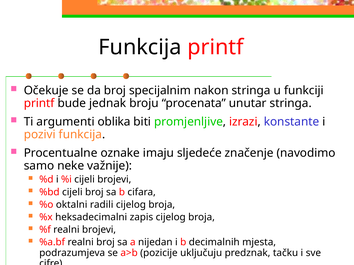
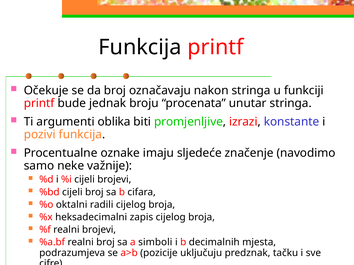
specijalnim: specijalnim -> označavaju (160, 91)
nijedan: nijedan -> simboli (155, 243)
